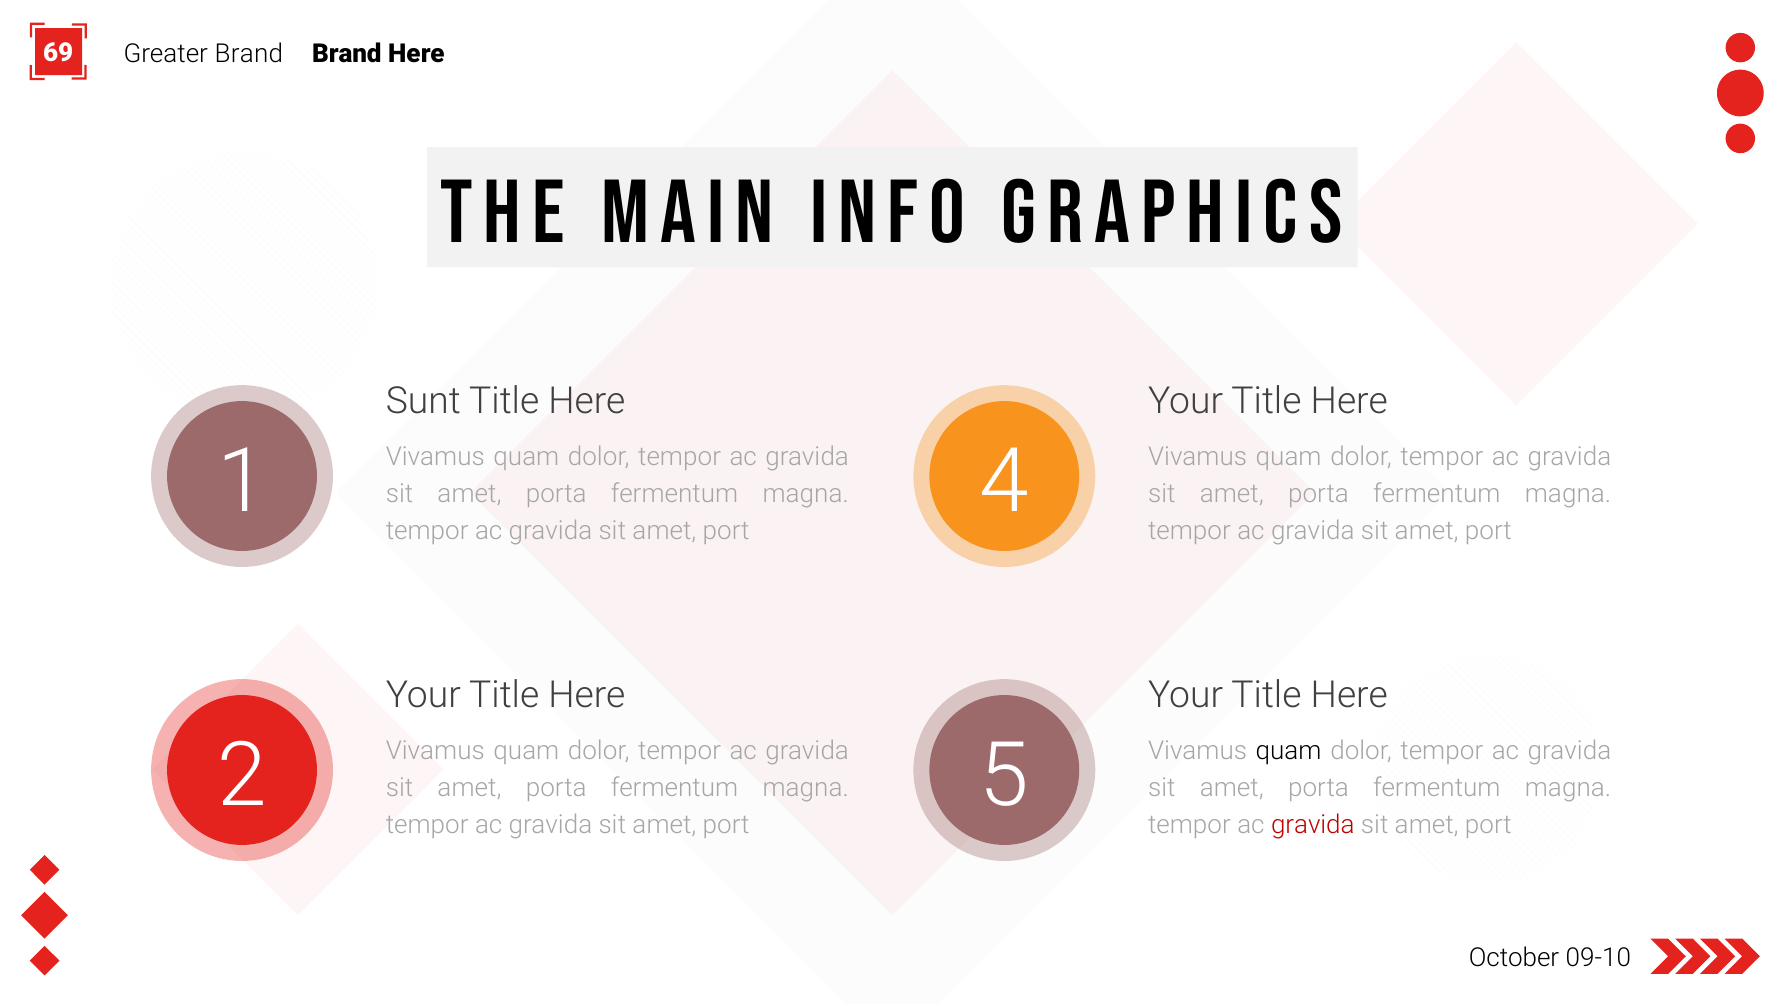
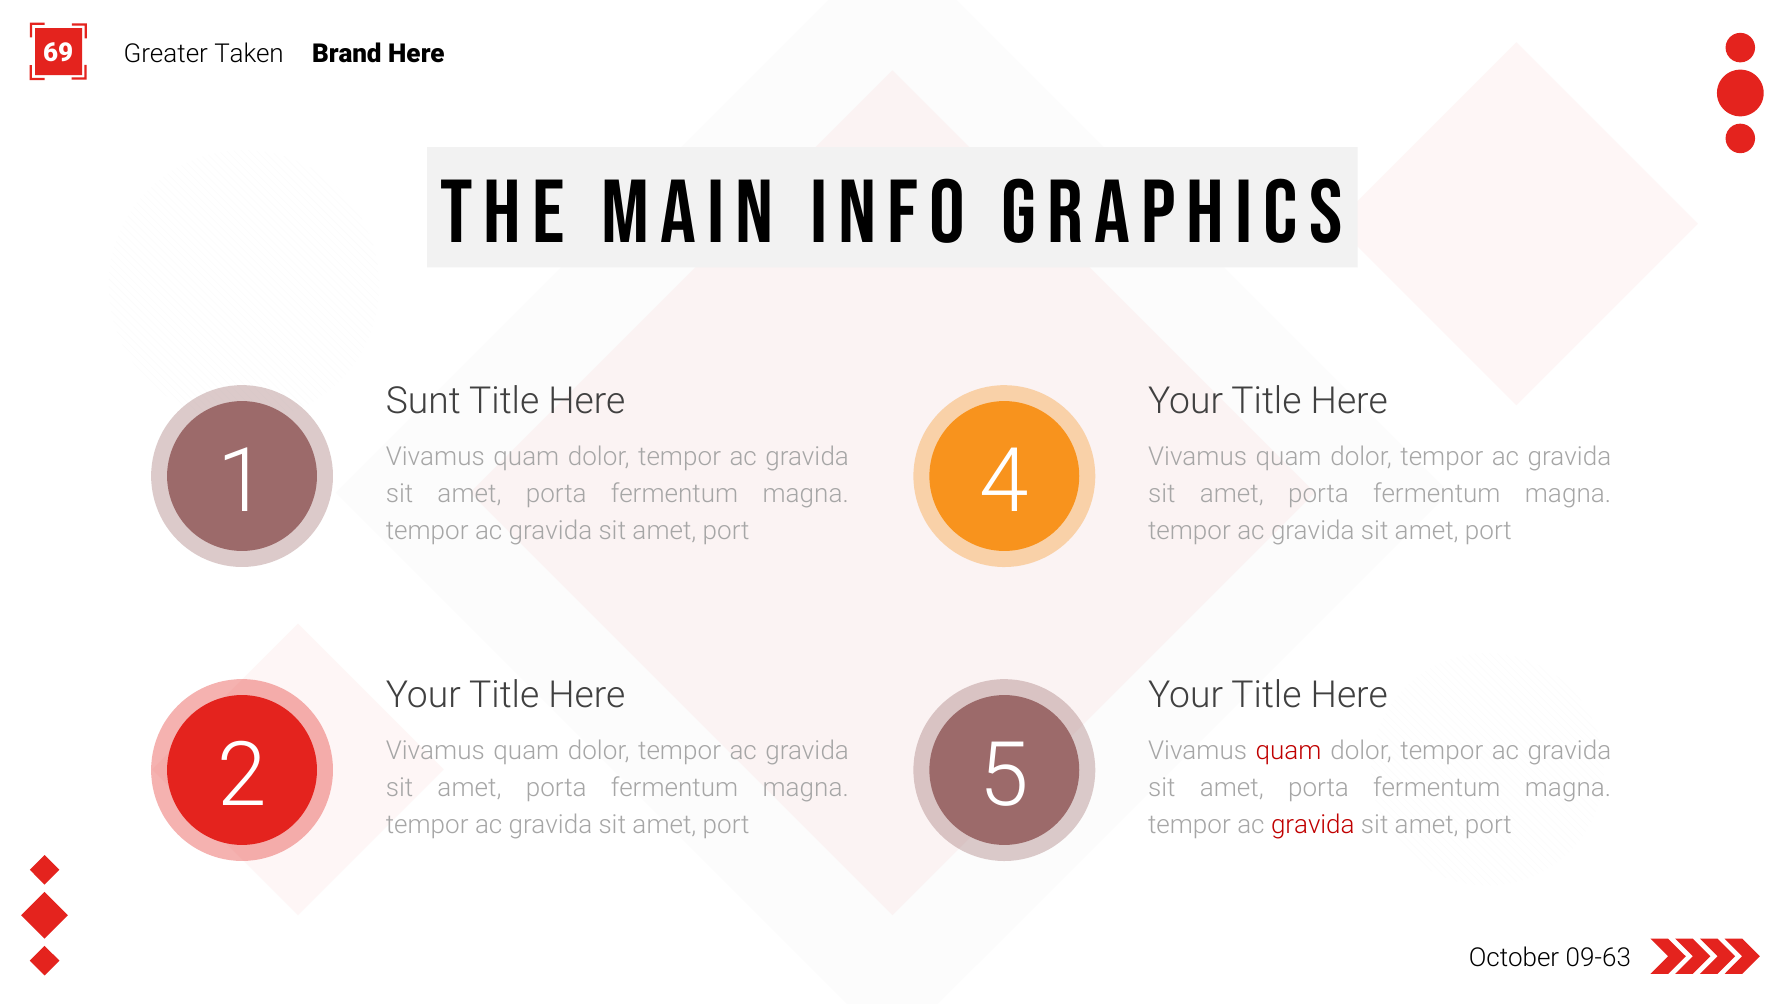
Greater Brand: Brand -> Taken (249, 54)
quam colour: black -> red (1289, 750)
09-10: 09-10 -> 09-63 (1598, 958)
